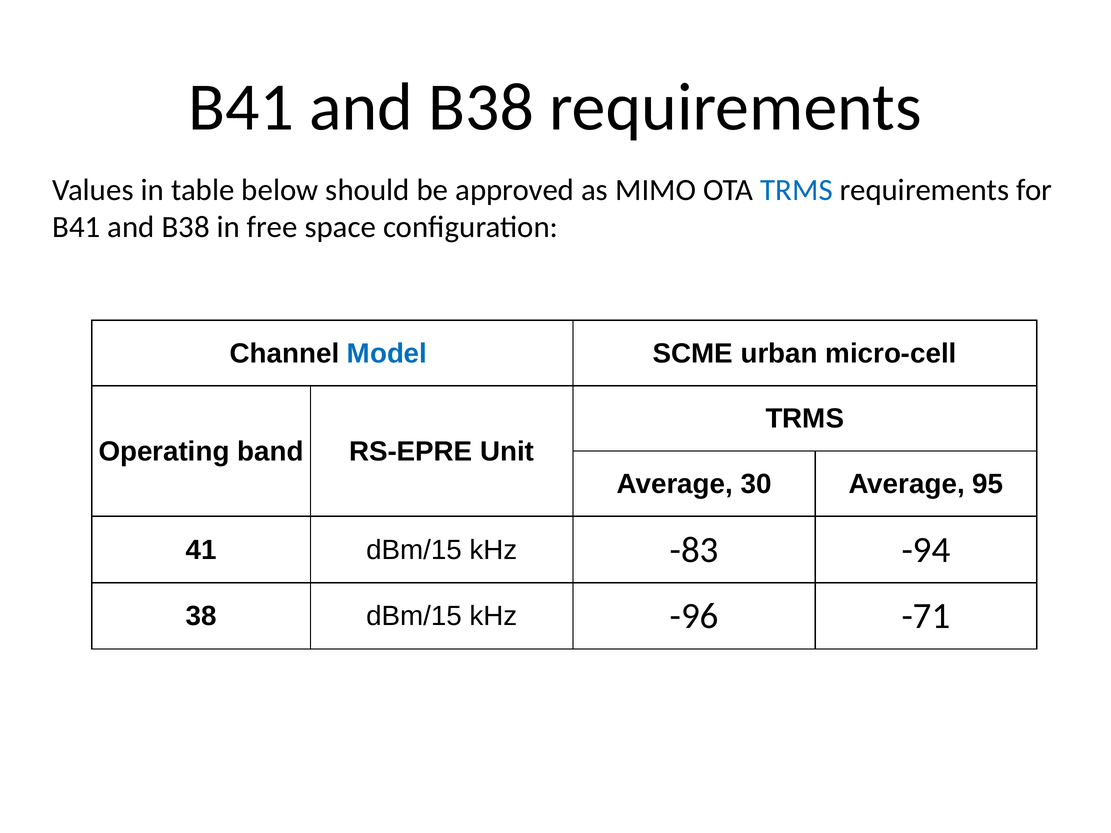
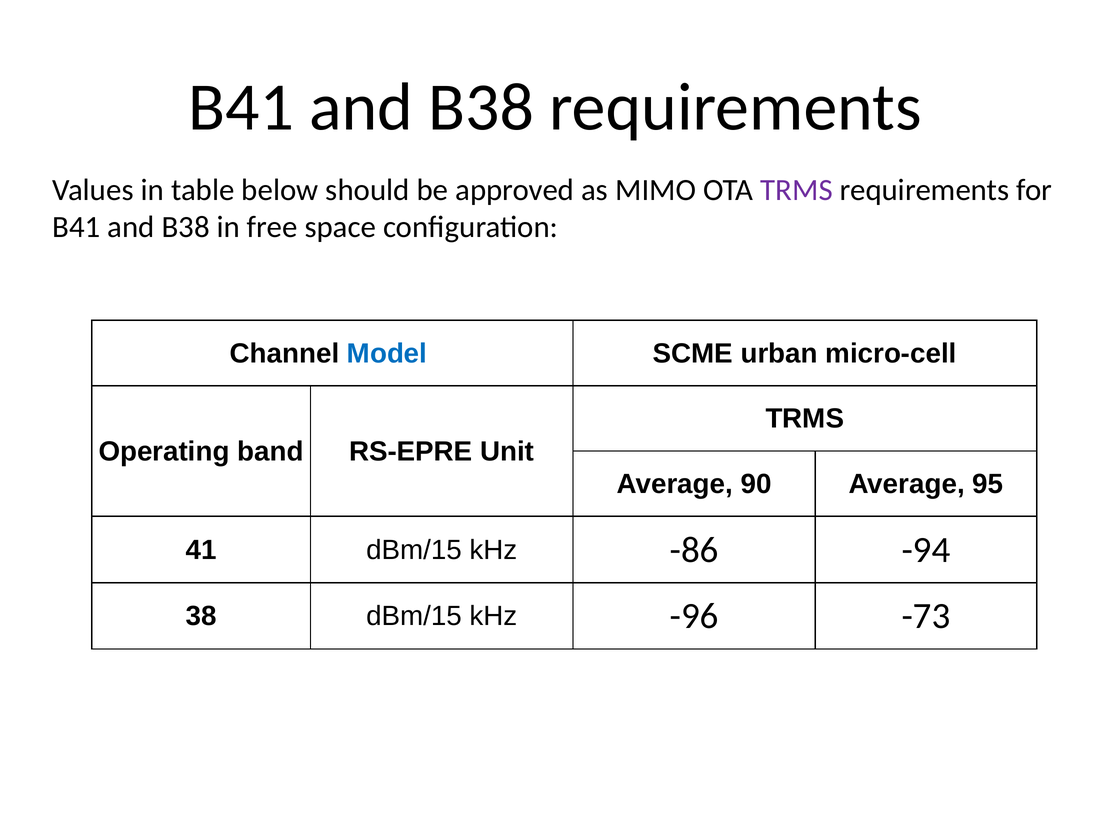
TRMS colour: blue -> purple (797, 190)
30: 30 -> 90 (756, 484)
-83: -83 -> -86 (694, 550)
-71: -71 -> -73 (926, 616)
